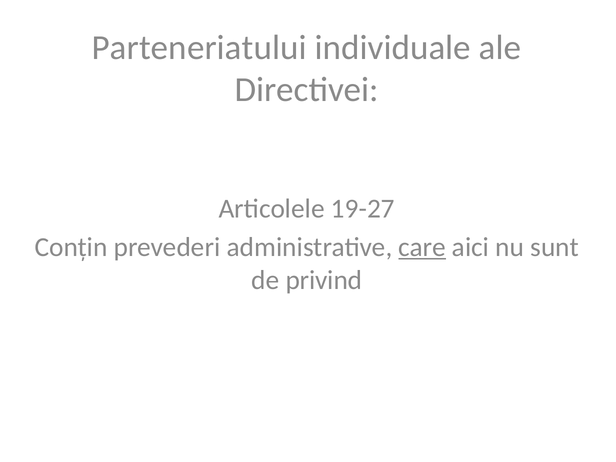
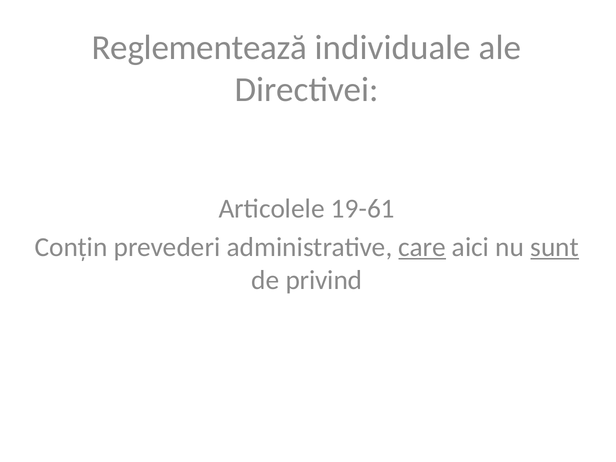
Parteneriatului: Parteneriatului -> Reglementează (200, 47)
19-27: 19-27 -> 19-61 (363, 209)
sunt underline: none -> present (555, 247)
